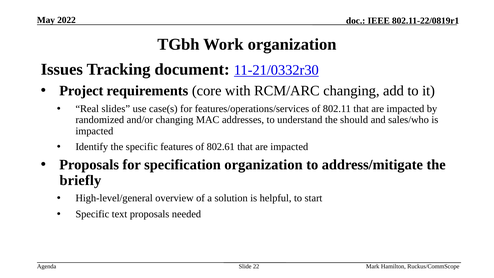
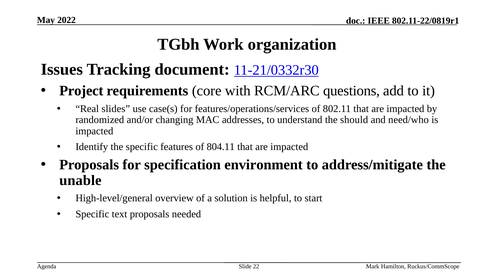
RCM/ARC changing: changing -> questions (351, 91)
sales/who: sales/who -> need/who (409, 120)
802.61: 802.61 -> 804.11 (221, 147)
specification organization: organization -> environment (264, 165)
briefly: briefly -> unable (80, 180)
